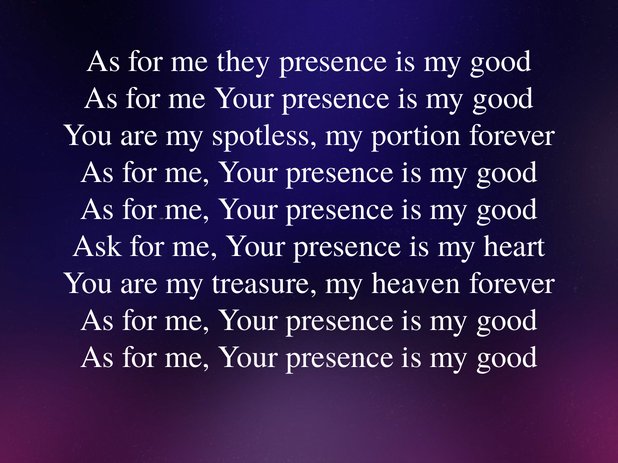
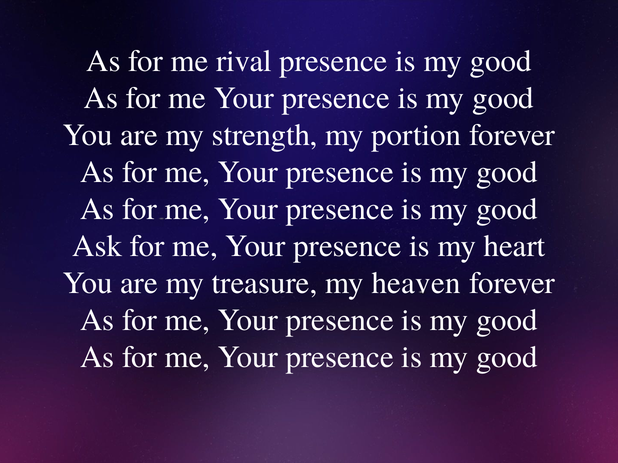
they: they -> rival (244, 61)
spotless: spotless -> strength (265, 135)
